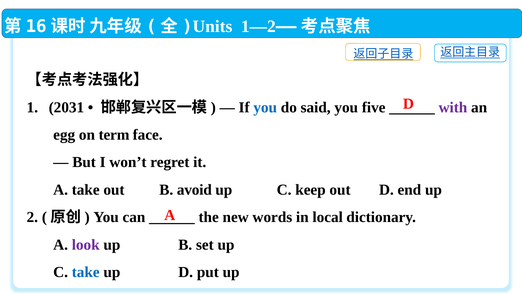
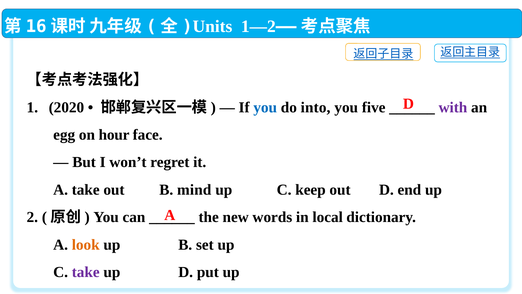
2031: 2031 -> 2020 (66, 107)
said: said -> into (316, 107)
term: term -> hour (114, 135)
avoid: avoid -> mind (194, 189)
look colour: purple -> orange (86, 244)
take colour: blue -> purple (86, 272)
